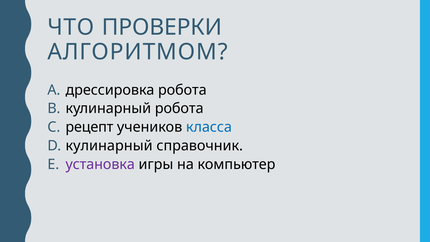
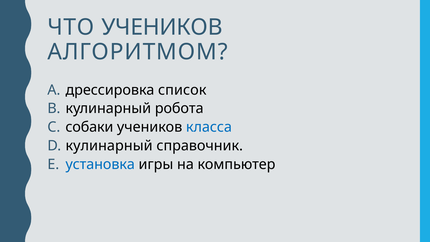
ЧТО ПРОВЕРКИ: ПРОВЕРКИ -> УЧЕНИКОВ (162, 27)
дрессировка робота: робота -> список (182, 90)
рецепт: рецепт -> собаки (89, 127)
установка colour: purple -> blue (100, 164)
